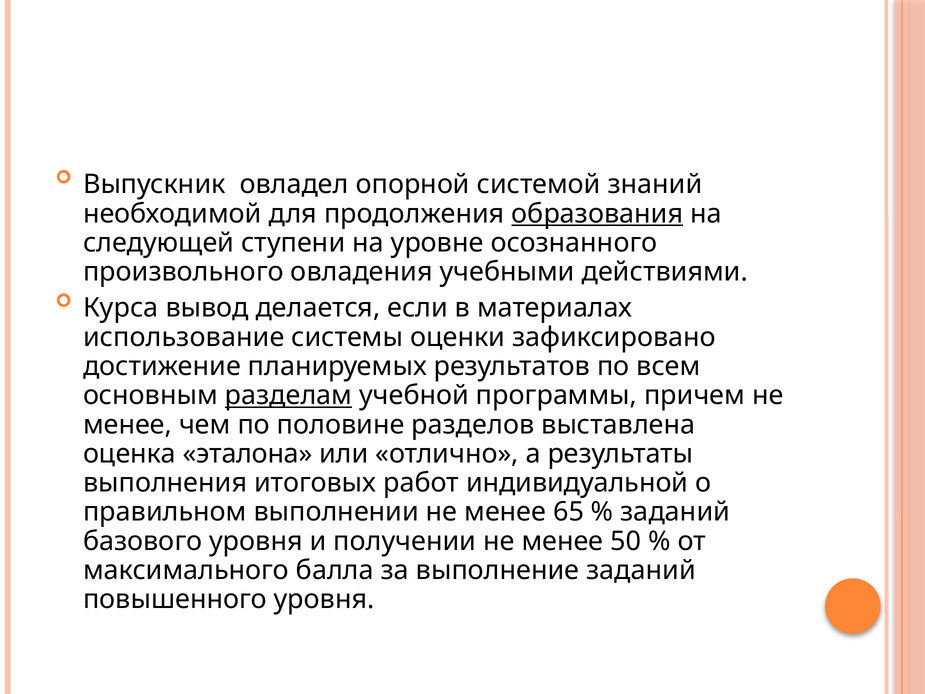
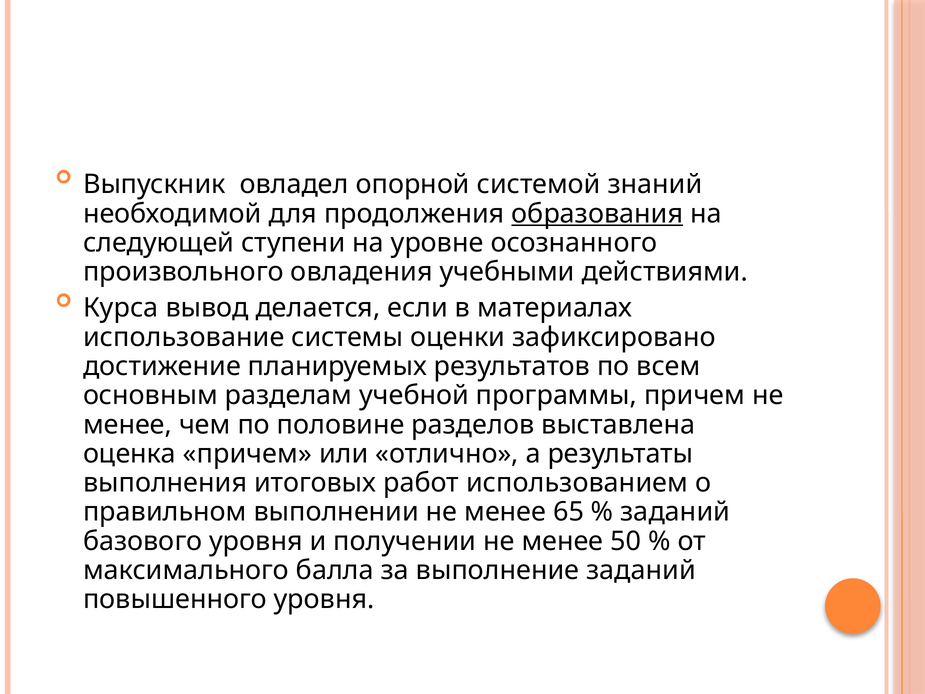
разделам underline: present -> none (288, 395)
оценка эталона: эталона -> причем (247, 454)
индивидуальной: индивидуальной -> использованием (577, 483)
